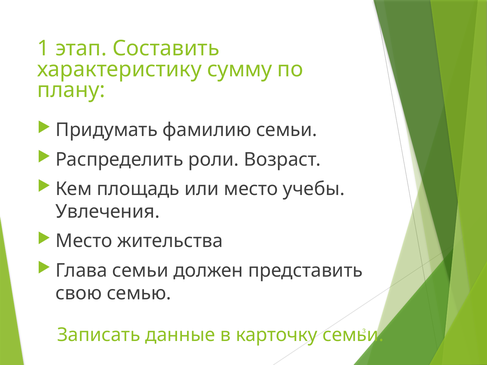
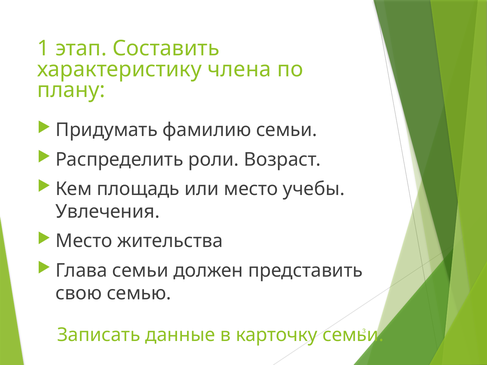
сумму: сумму -> члена (239, 69)
